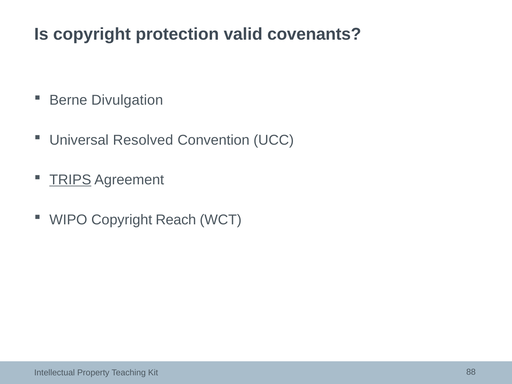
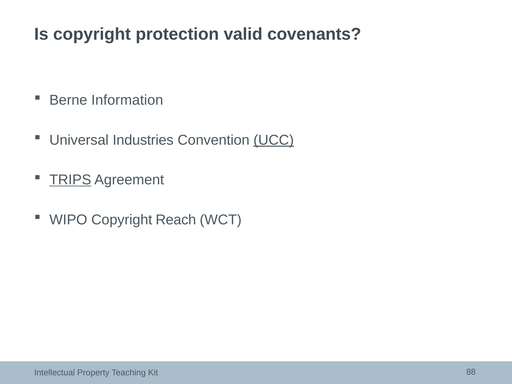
Divulgation: Divulgation -> Information (127, 100)
Resolved: Resolved -> Industries (143, 140)
UCC underline: none -> present (274, 140)
